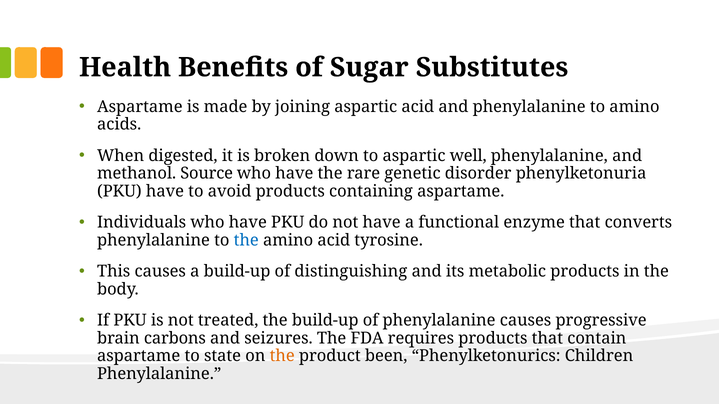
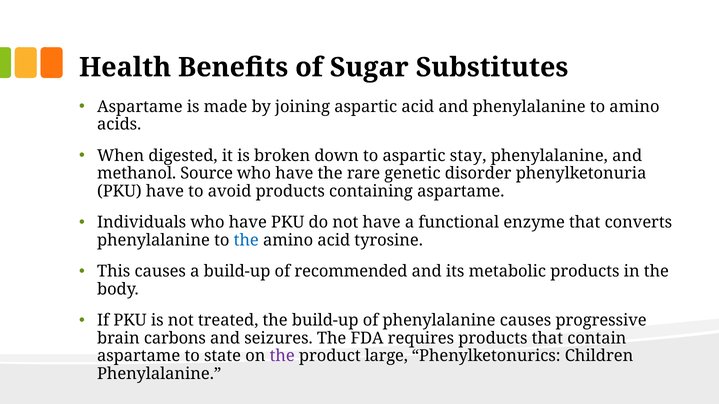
well: well -> stay (468, 156)
distinguishing: distinguishing -> recommended (351, 272)
the colour: orange -> purple (282, 356)
been: been -> large (386, 356)
